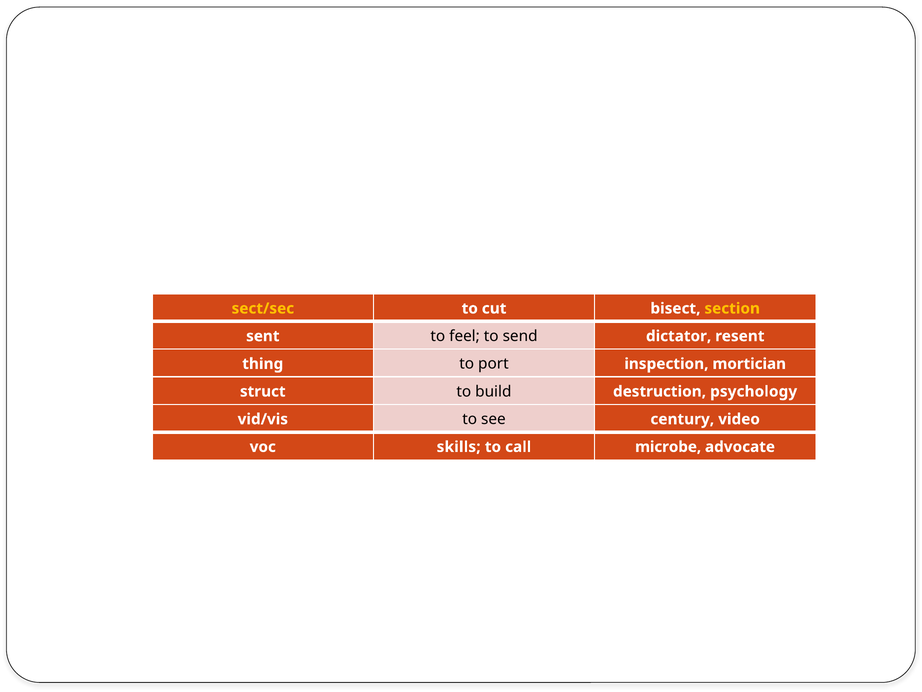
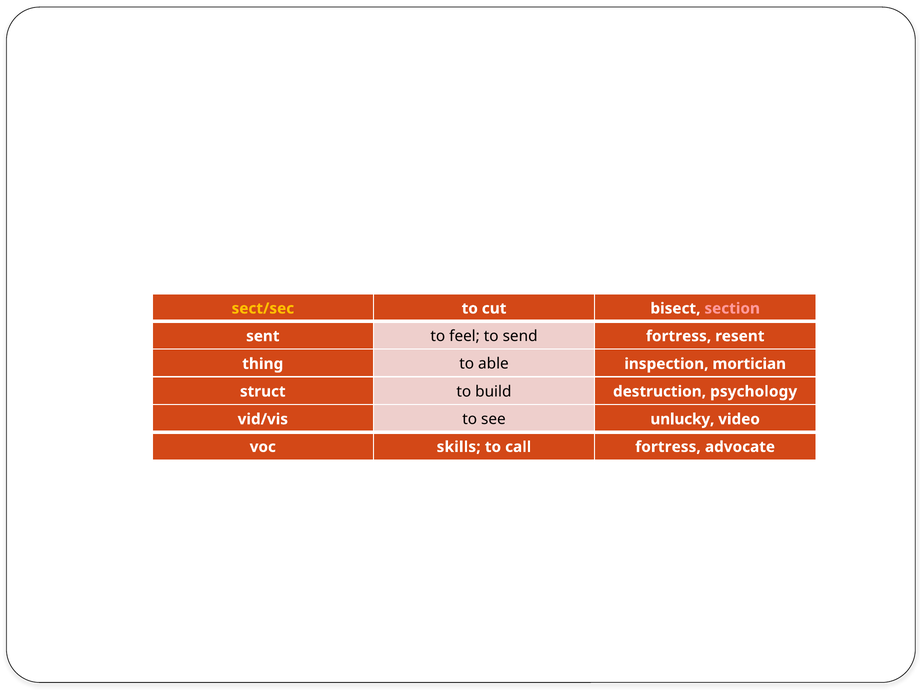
section colour: yellow -> pink (732, 308)
send dictator: dictator -> fortress (679, 336)
port: port -> able (493, 364)
century: century -> unlucky (682, 419)
call microbe: microbe -> fortress (668, 447)
